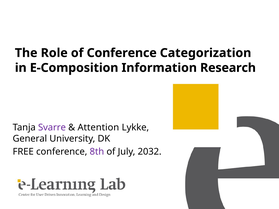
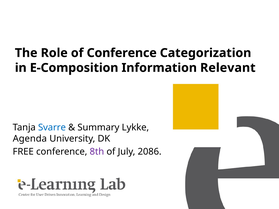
Research: Research -> Relevant (228, 68)
Svarre colour: purple -> blue (52, 128)
Attention: Attention -> Summary (98, 128)
General: General -> Agenda (30, 139)
2032: 2032 -> 2086 (150, 152)
